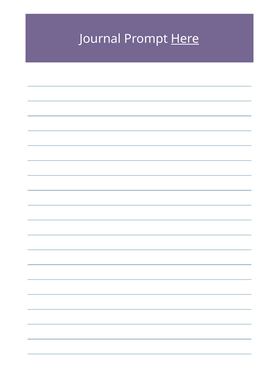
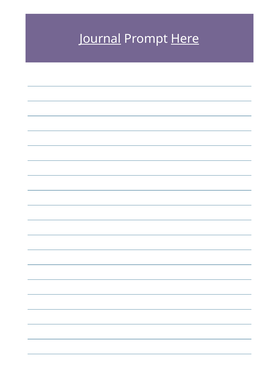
Journal underline: none -> present (100, 39)
